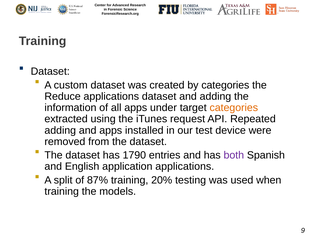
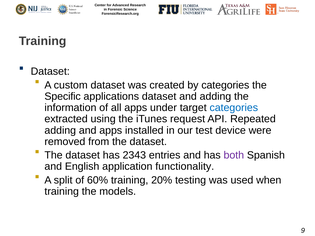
Reduce: Reduce -> Specific (63, 96)
categories colour: orange -> blue (234, 108)
1790: 1790 -> 2343 (134, 155)
application applications: applications -> functionality (185, 167)
87%: 87% -> 60% (98, 180)
